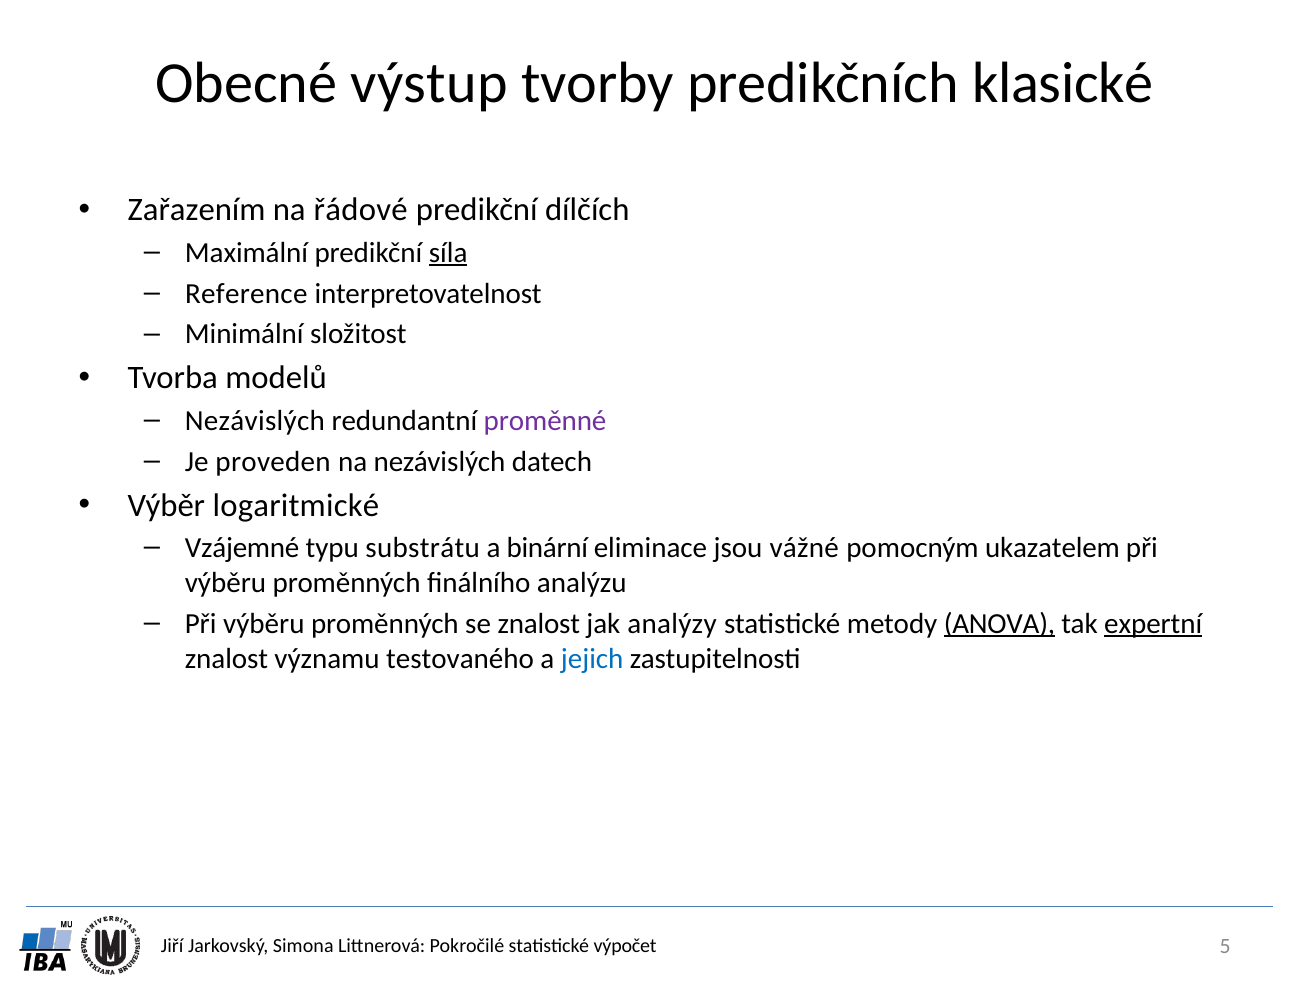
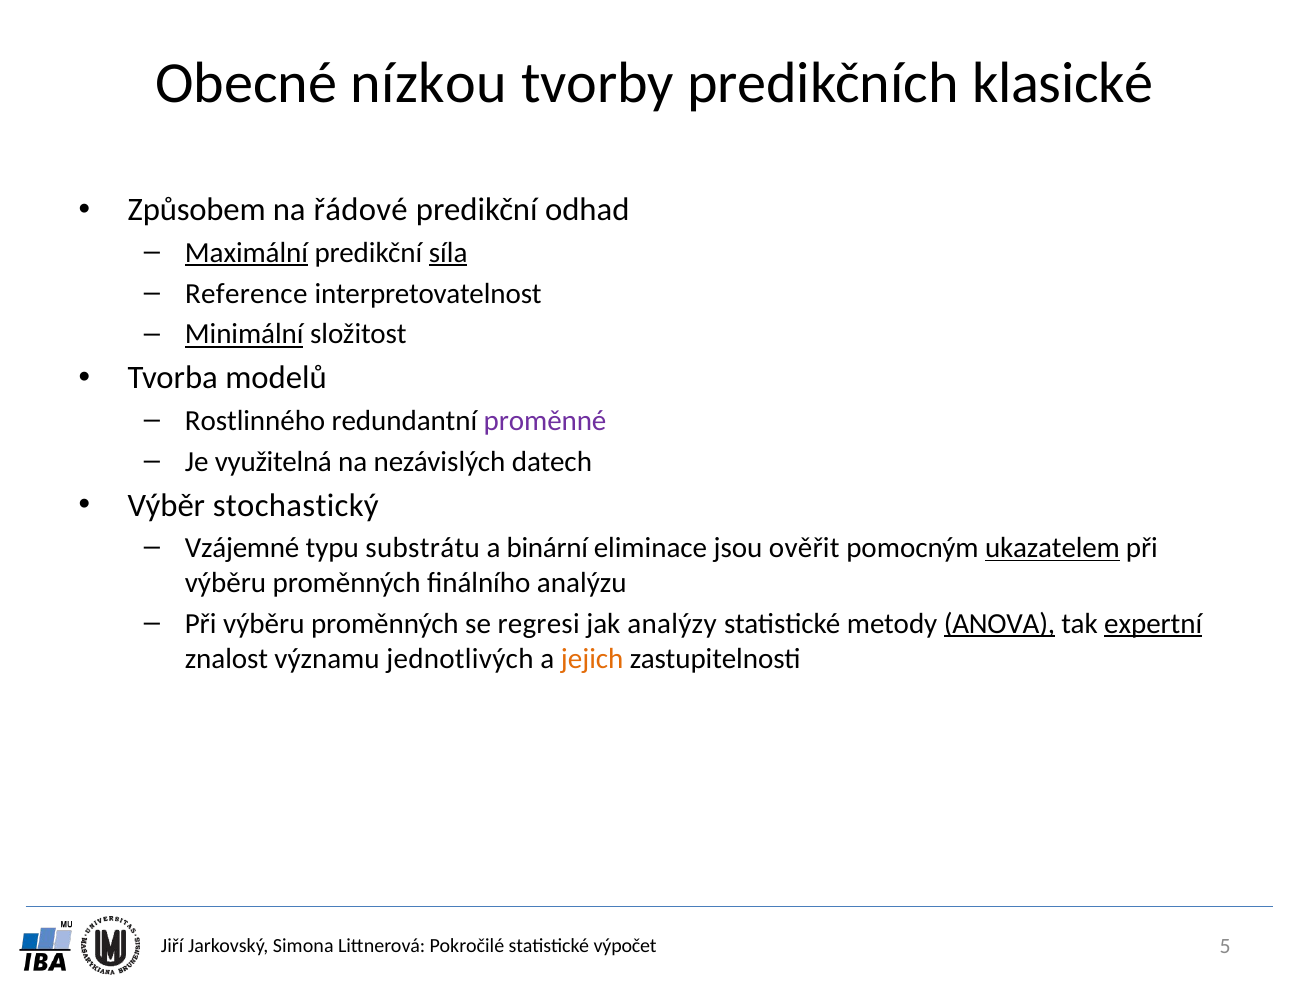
výstup: výstup -> nízkou (429, 83)
Zařazením: Zařazením -> Způsobem (197, 210)
dílčích: dílčích -> odhad (587, 210)
Maximální underline: none -> present (246, 253)
Minimální underline: none -> present (244, 334)
Nezávislých: Nezávislých -> Rostlinného (255, 421)
proveden: proveden -> využitelná (273, 461)
logaritmické: logaritmické -> stochastický (296, 505)
vážné: vážné -> ověřit (804, 548)
ukazatelem underline: none -> present (1052, 548)
se znalost: znalost -> regresi (539, 624)
testovaného: testovaného -> jednotlivých (460, 658)
jejich colour: blue -> orange (592, 658)
